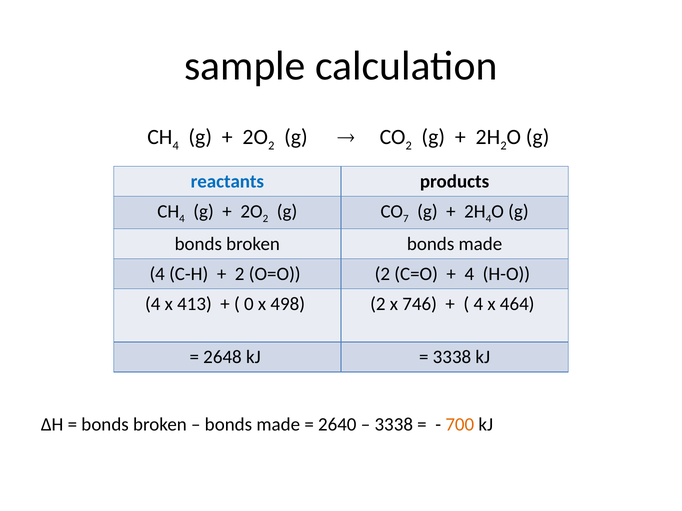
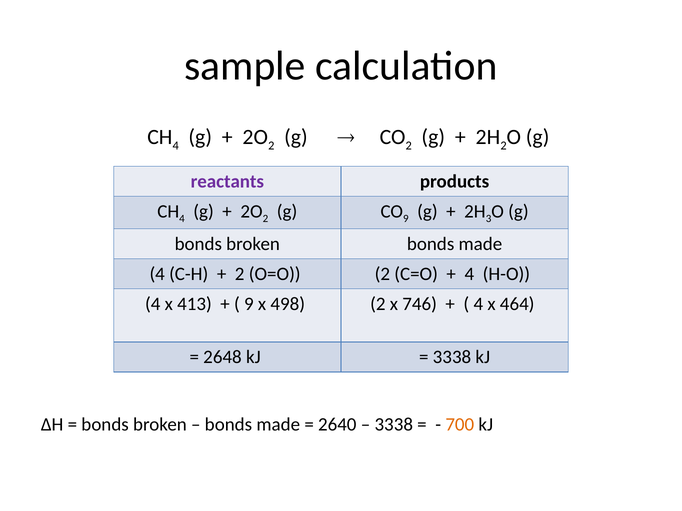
reactants colour: blue -> purple (227, 182)
7: 7 -> 9 (406, 219)
4: 4 -> 3 (489, 219)
0: 0 -> 9 (249, 304)
